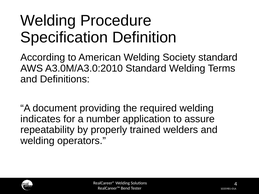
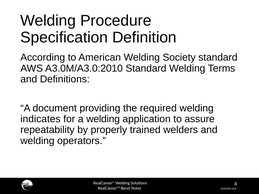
a number: number -> welding (103, 119)
